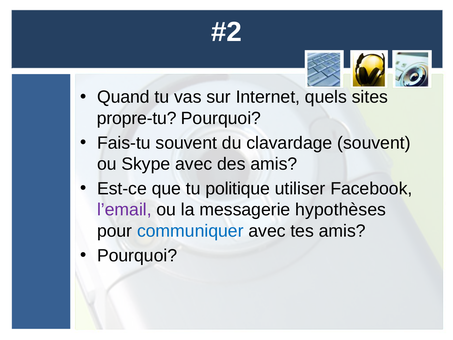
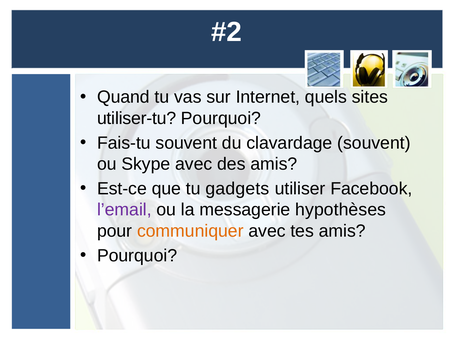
propre-tu: propre-tu -> utiliser-tu (137, 118)
politique: politique -> gadgets (238, 189)
communiquer colour: blue -> orange (190, 231)
